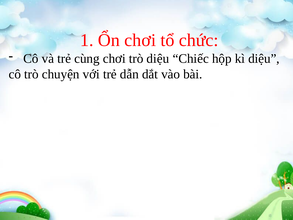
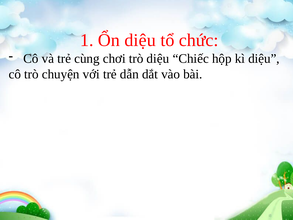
Ổn chơi: chơi -> diệu (140, 40)
